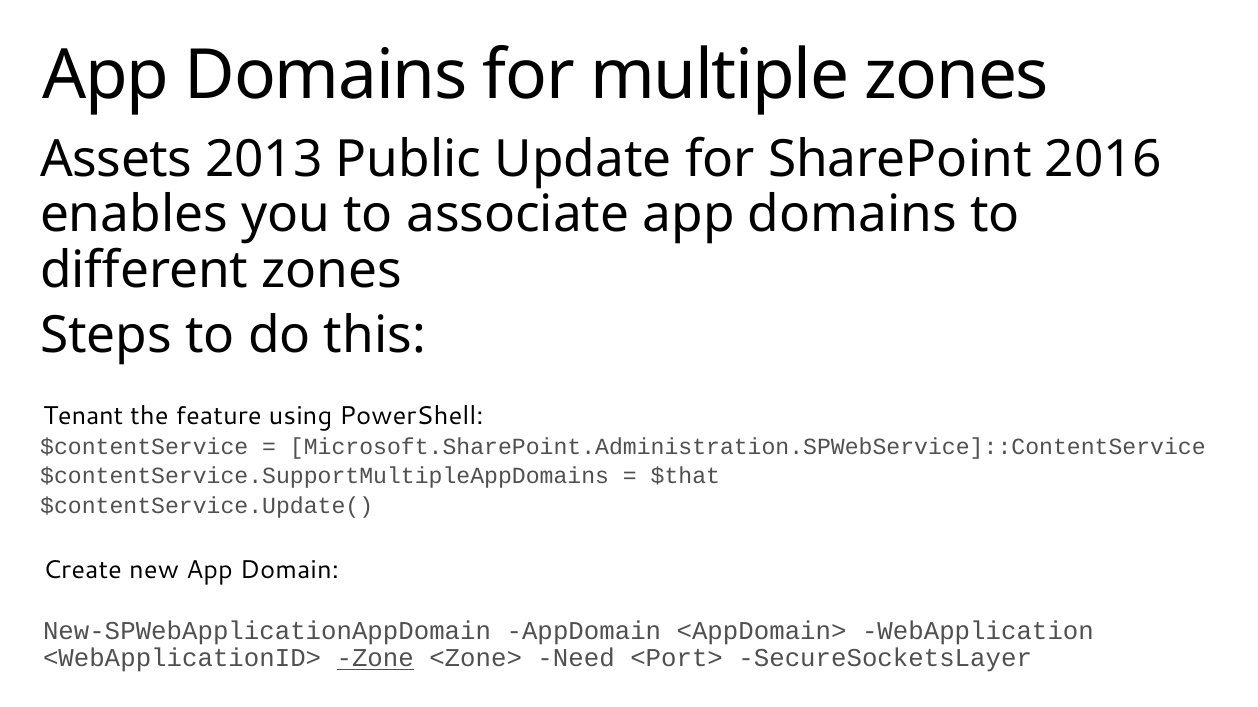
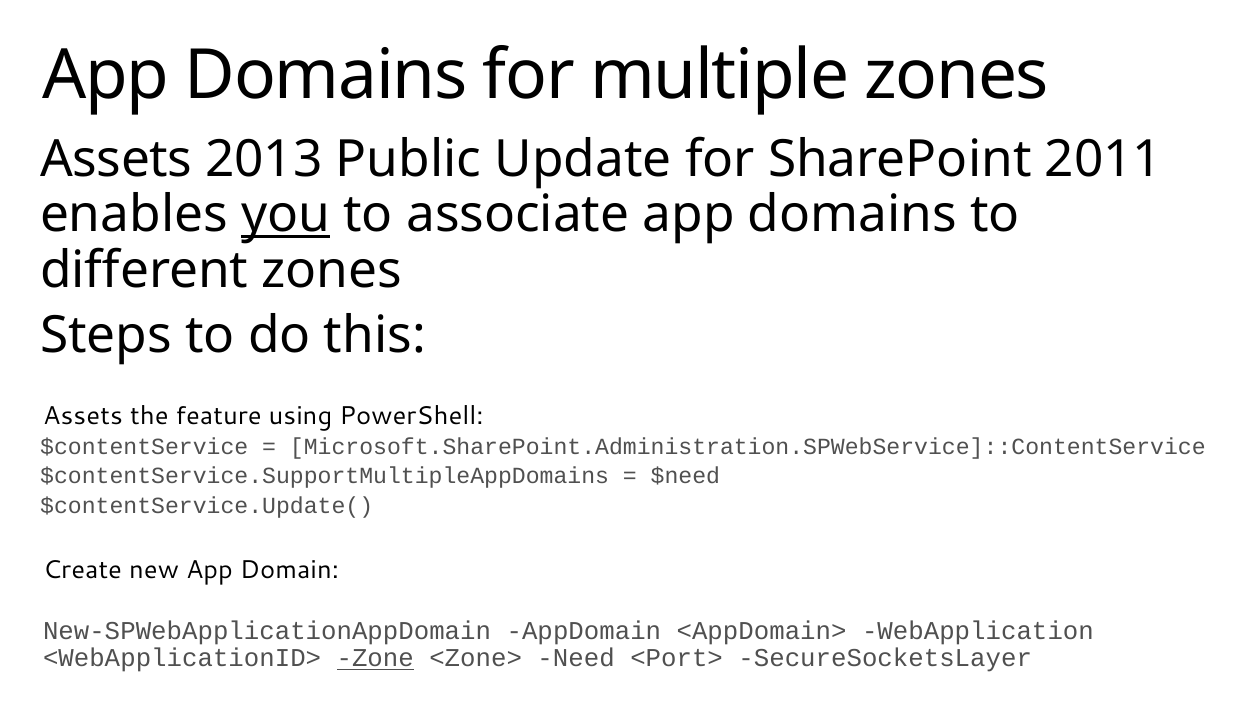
2016: 2016 -> 2011 (1104, 159)
you underline: none -> present (286, 215)
Tenant: Tenant -> Assets (83, 416)
$that: $that -> $need (685, 477)
